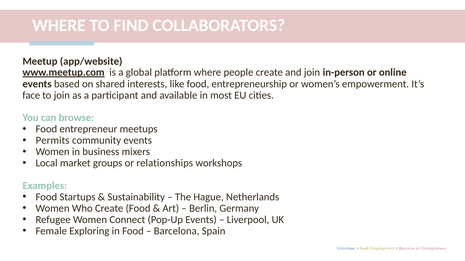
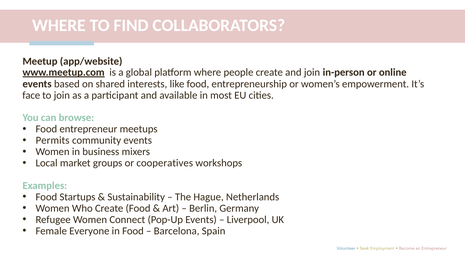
relationships: relationships -> cooperatives (165, 163)
Exploring: Exploring -> Everyone (89, 231)
